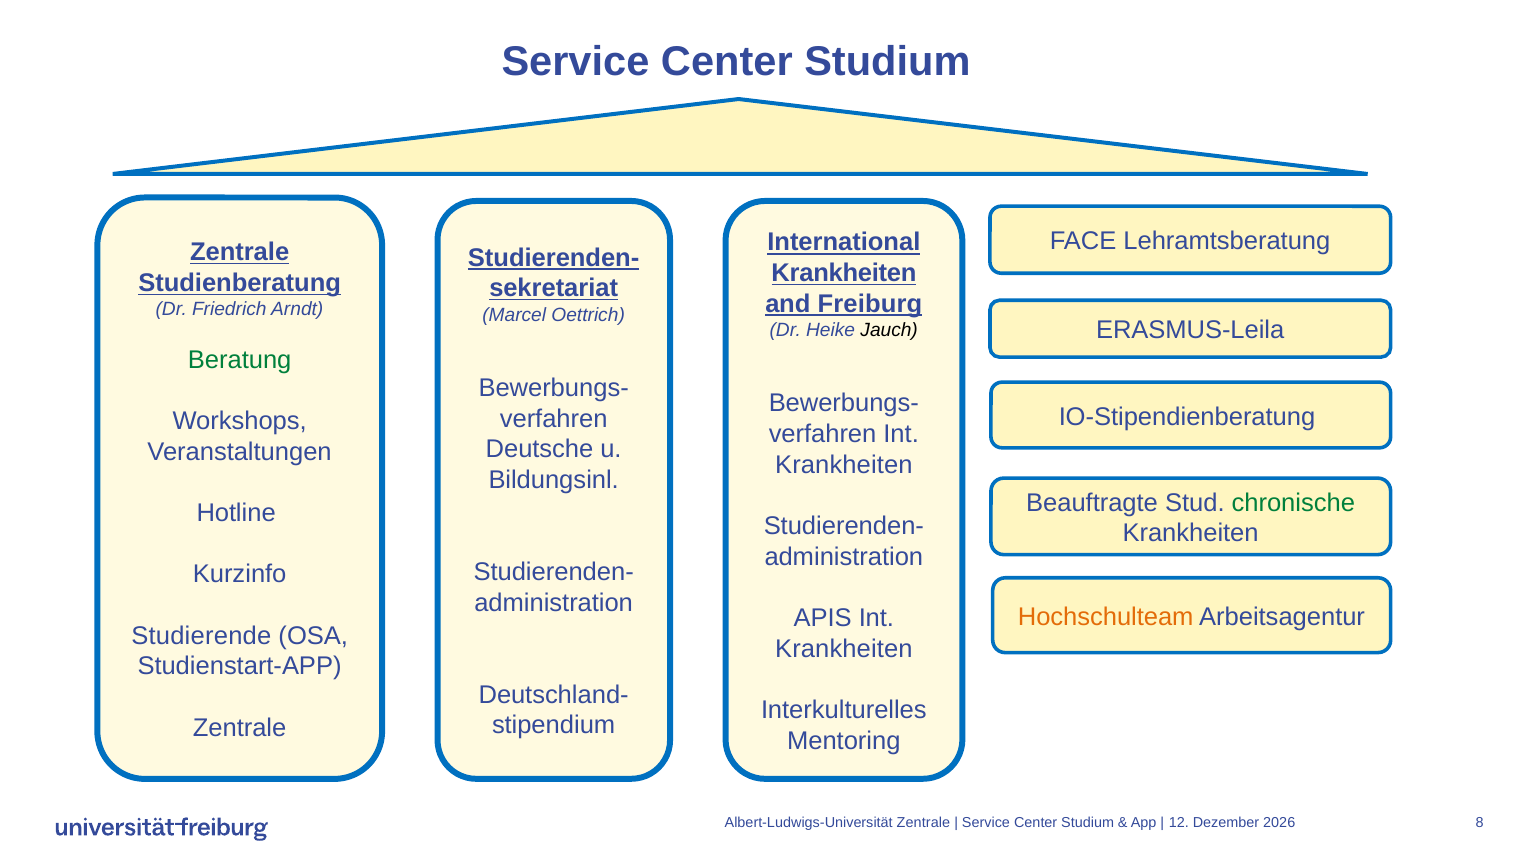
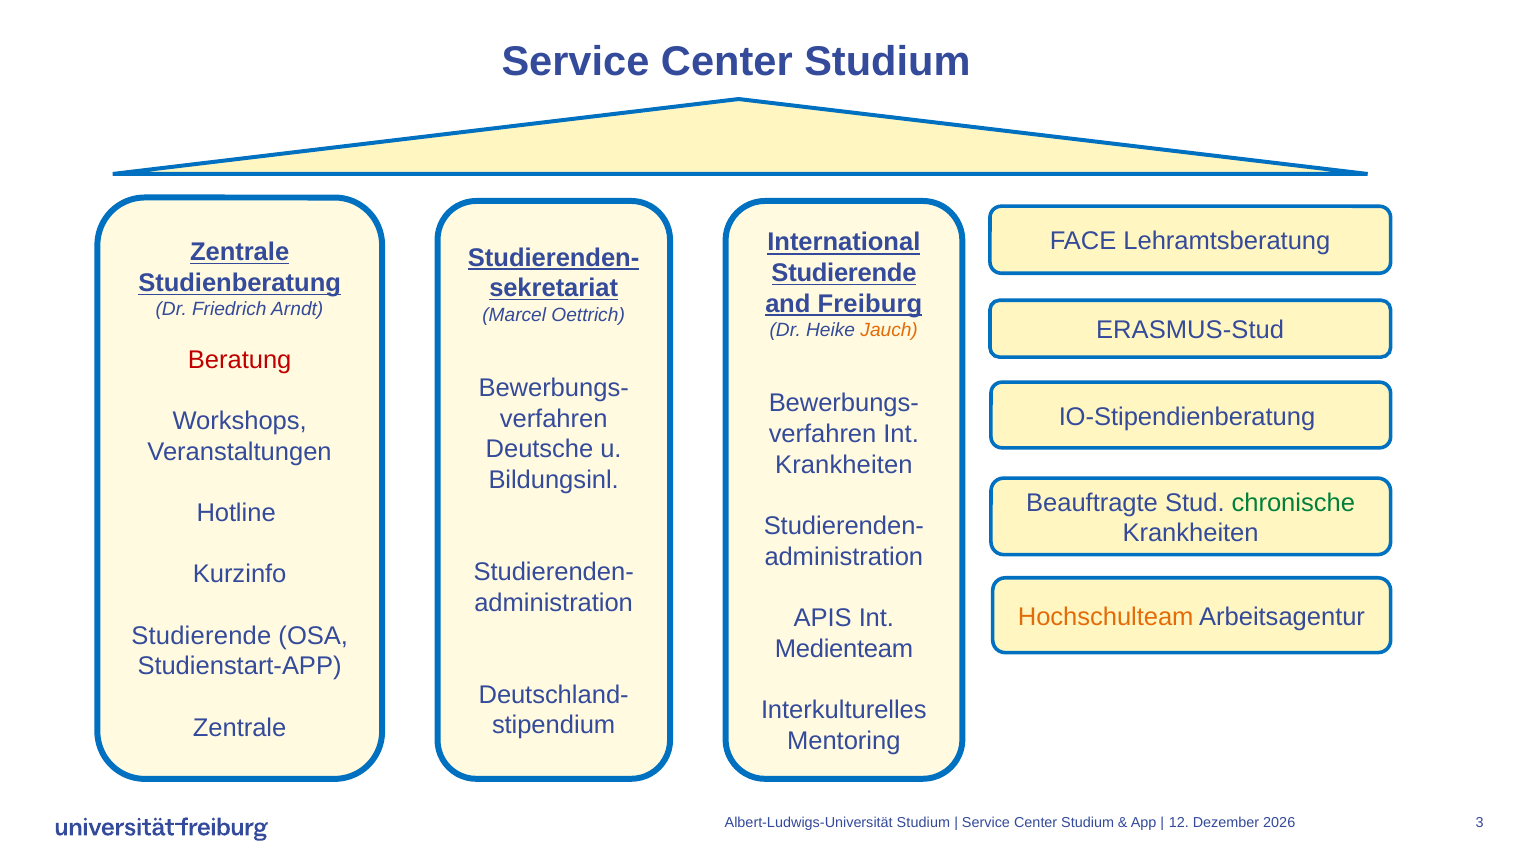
Krankheiten: Krankheiten -> Studierende (844, 273)
ERASMUS-Leila: ERASMUS-Leila -> ERASMUS-Stud (1190, 331)
Jauch colour: black -> orange (889, 330)
Beratung colour: green -> red (240, 360)
Krankheiten: Krankheiten -> Medienteam (844, 649)
Albert-Ludwigs-Universität Zentrale: Zentrale -> Studium (923, 823)
8: 8 -> 3 (1480, 823)
